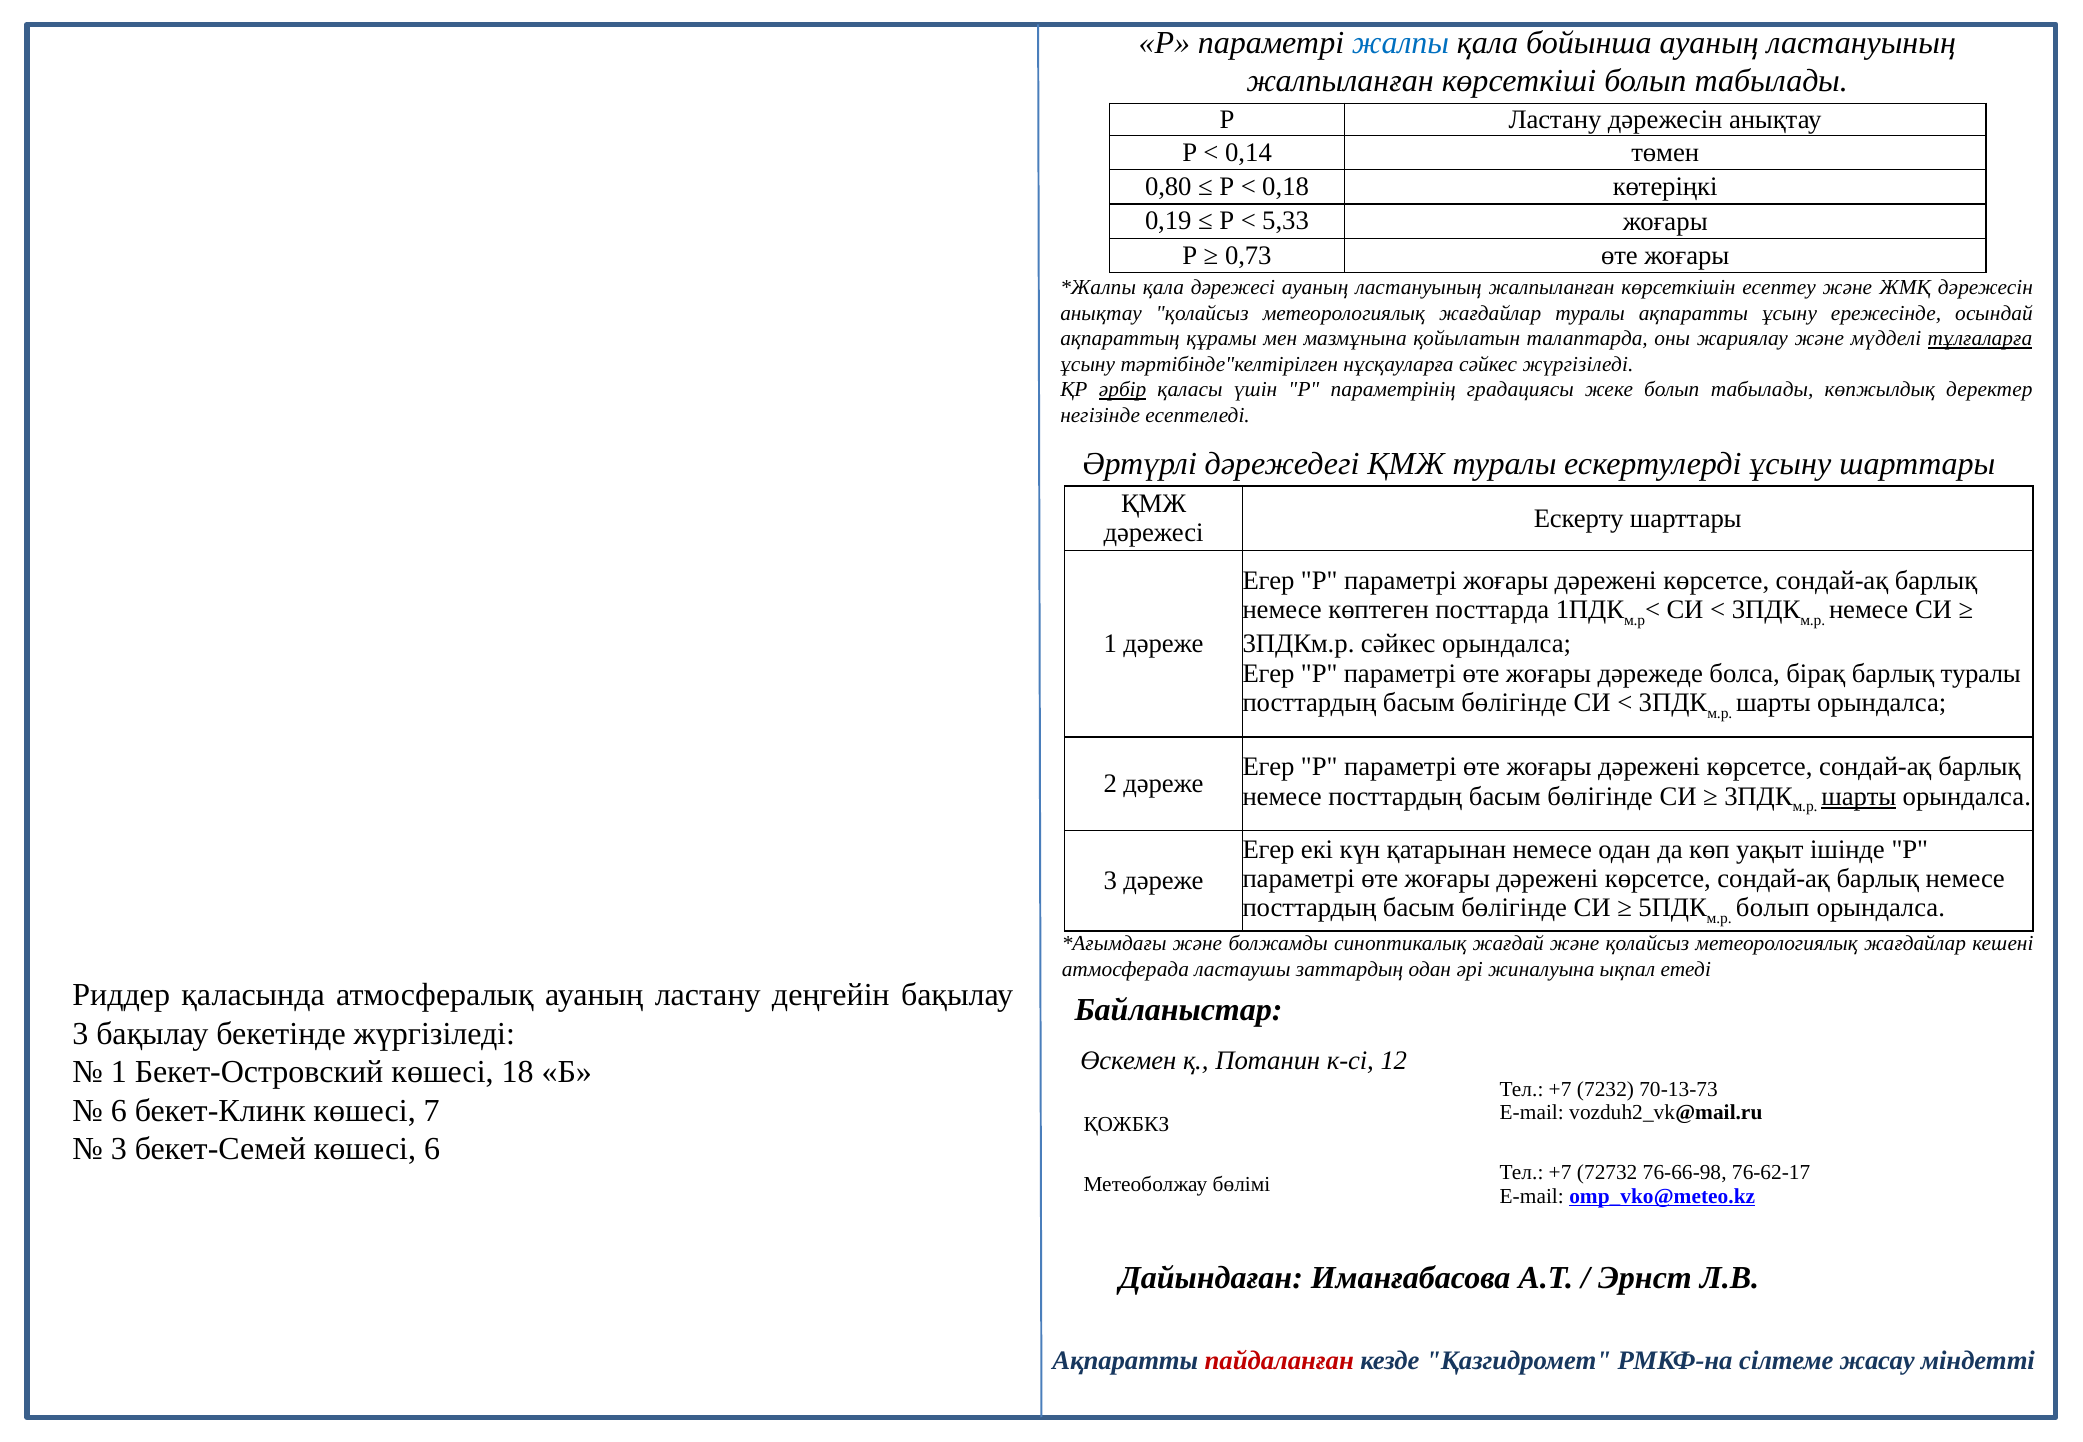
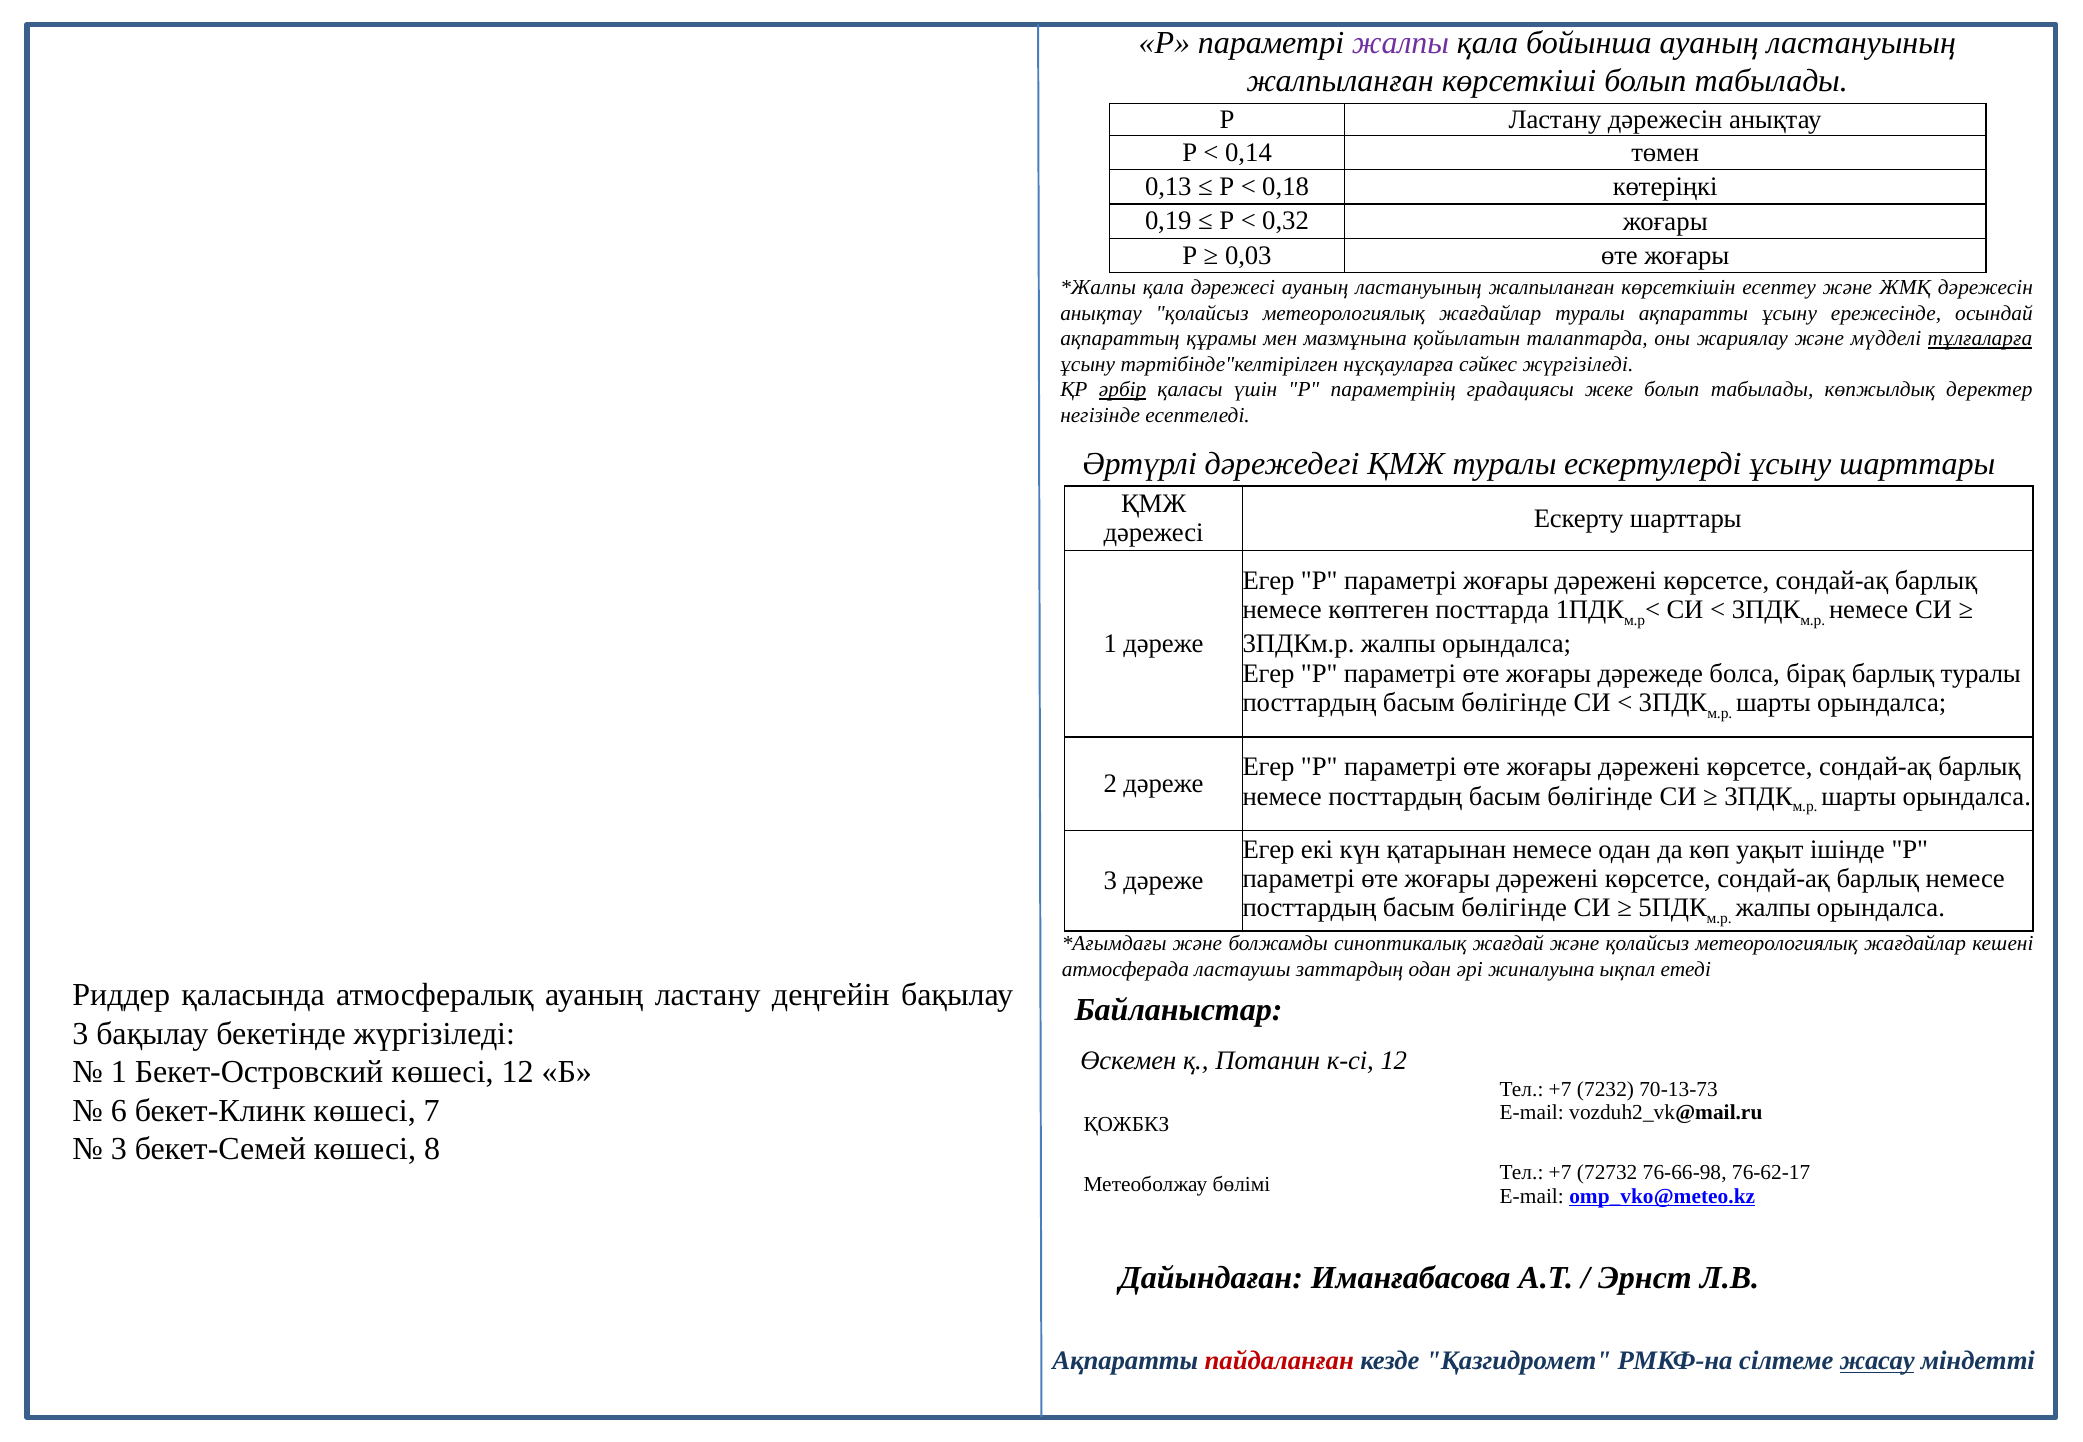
жалпы colour: blue -> purple (1401, 43)
0,80: 0,80 -> 0,13 (1168, 187)
5,33: 5,33 -> 0,32 (1286, 221)
0,73: 0,73 -> 0,03 (1248, 255)
3ПДКм.р сәйкес: сәйкес -> жалпы (1398, 644)
шарты underline: present -> none (1859, 796)
болып: болып -> жалпы (1773, 908)
көшесі 18: 18 -> 12 (518, 1072)
көшесі 6: 6 -> 8 (432, 1149)
жасау underline: none -> present (1877, 1361)
